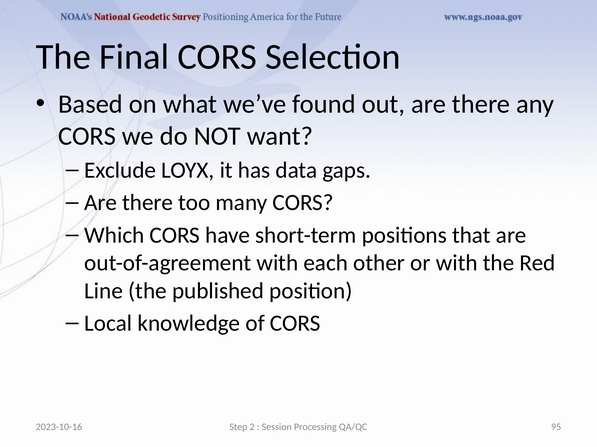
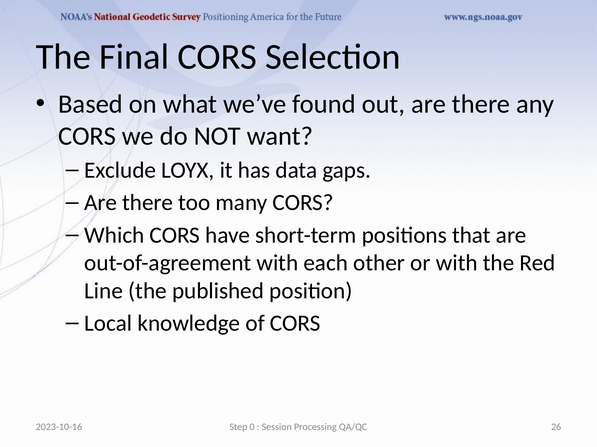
2: 2 -> 0 (252, 428)
95: 95 -> 26 (556, 427)
